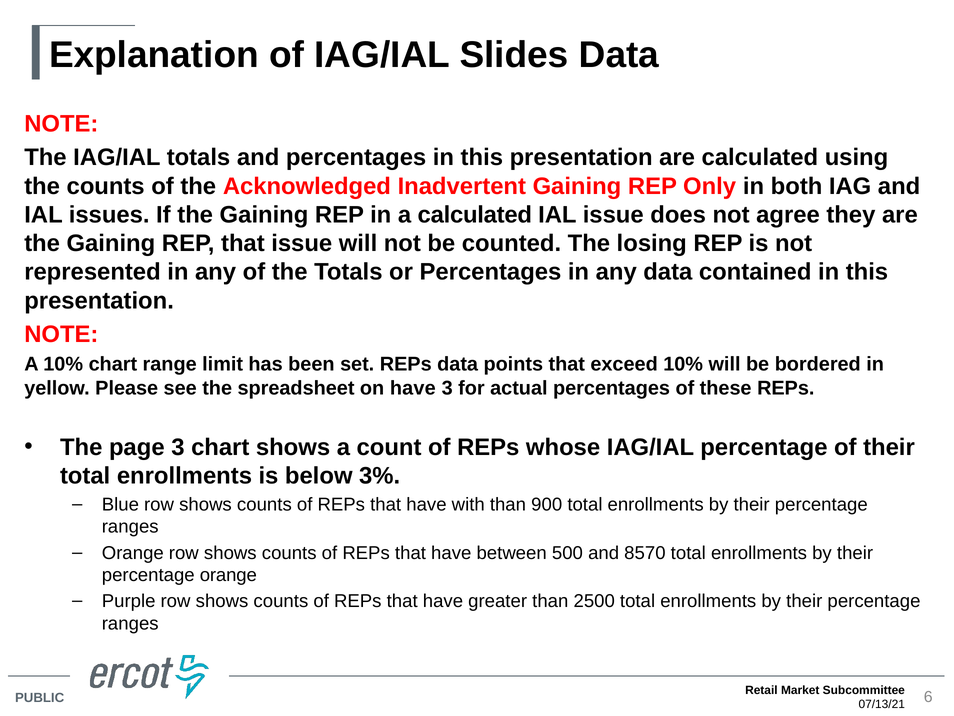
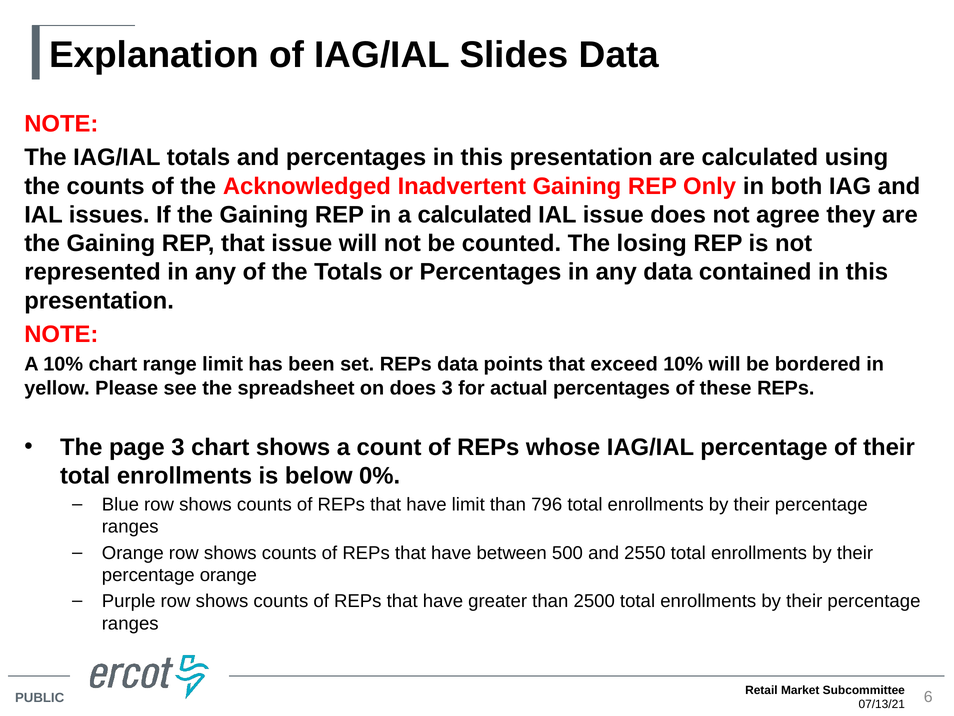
on have: have -> does (413, 388)
3%: 3% -> 0% (380, 475)
have with: with -> limit (468, 504)
900: 900 -> 796 (547, 504)
8570: 8570 -> 2550 (645, 552)
